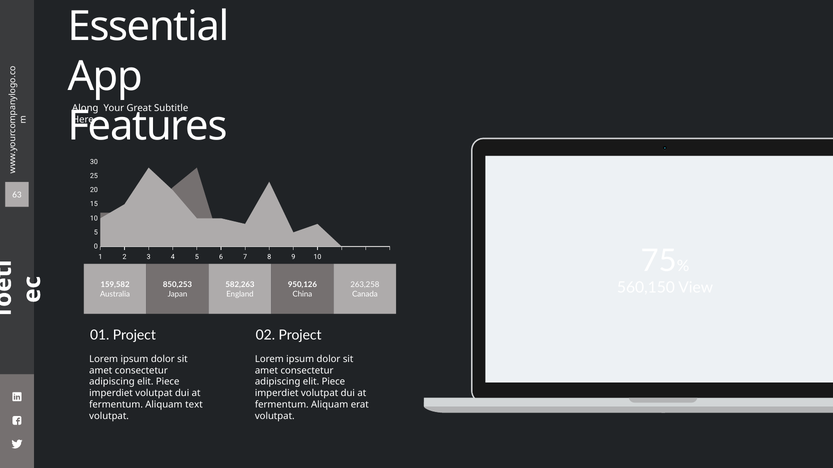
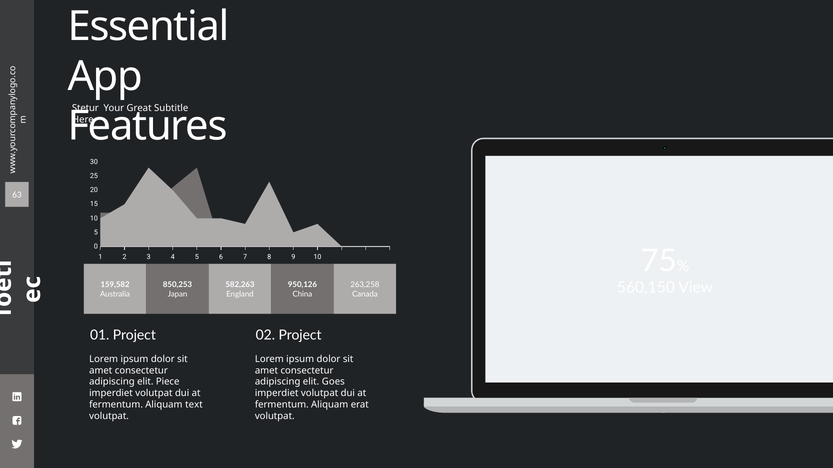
Along: Along -> Stetur (85, 108)
Piece: Piece -> Goes (333, 382)
